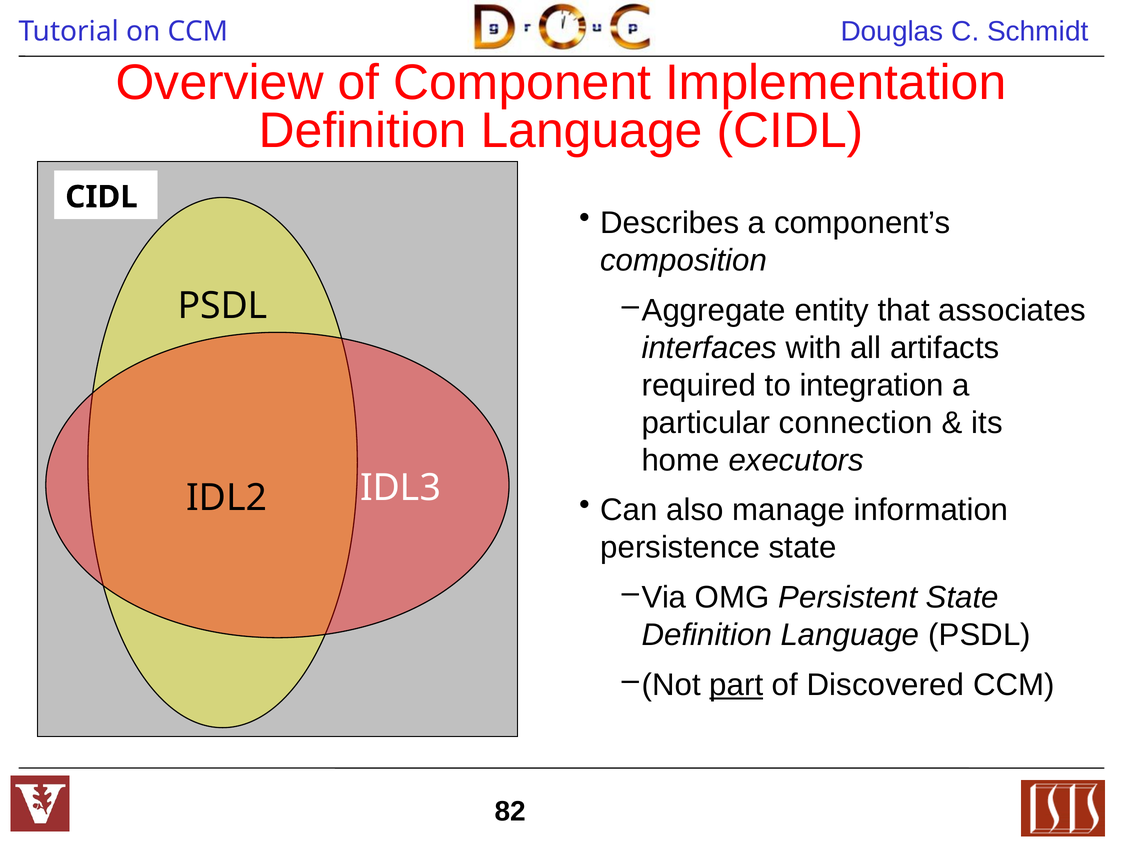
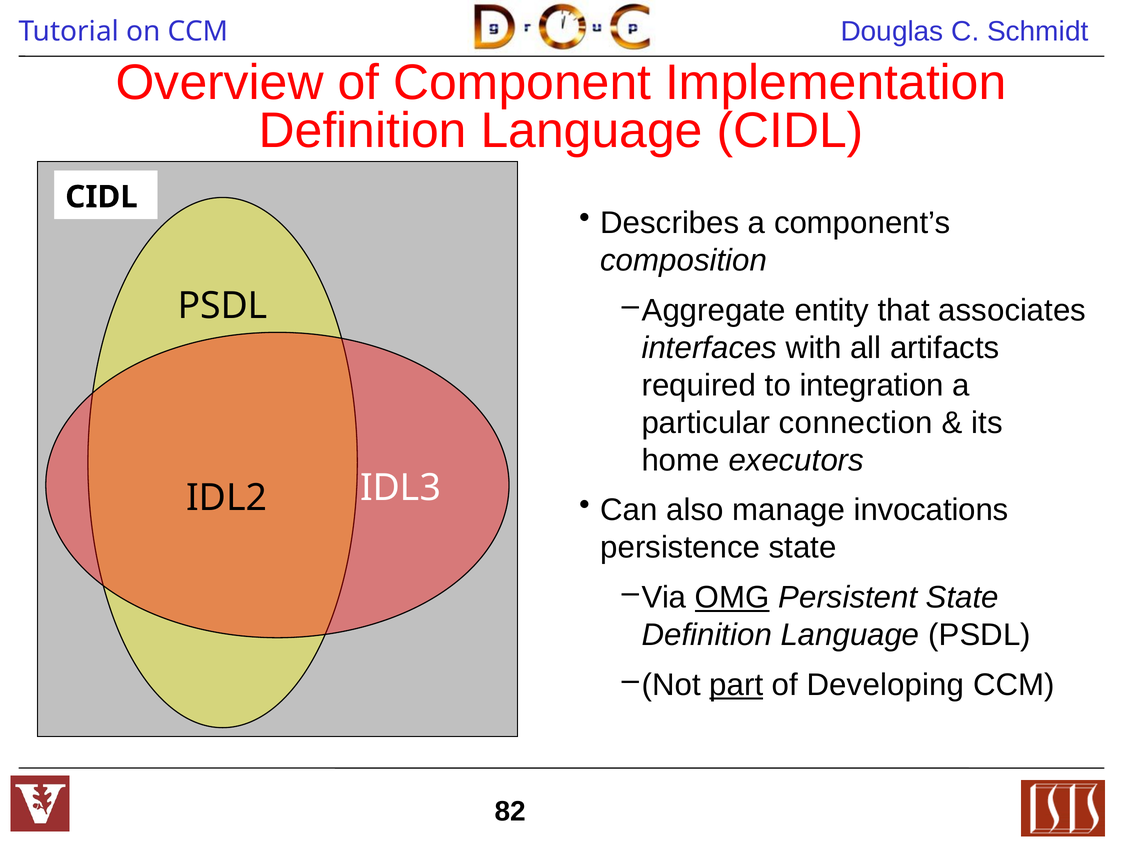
information: information -> invocations (931, 510)
OMG underline: none -> present (732, 597)
Discovered: Discovered -> Developing (885, 684)
